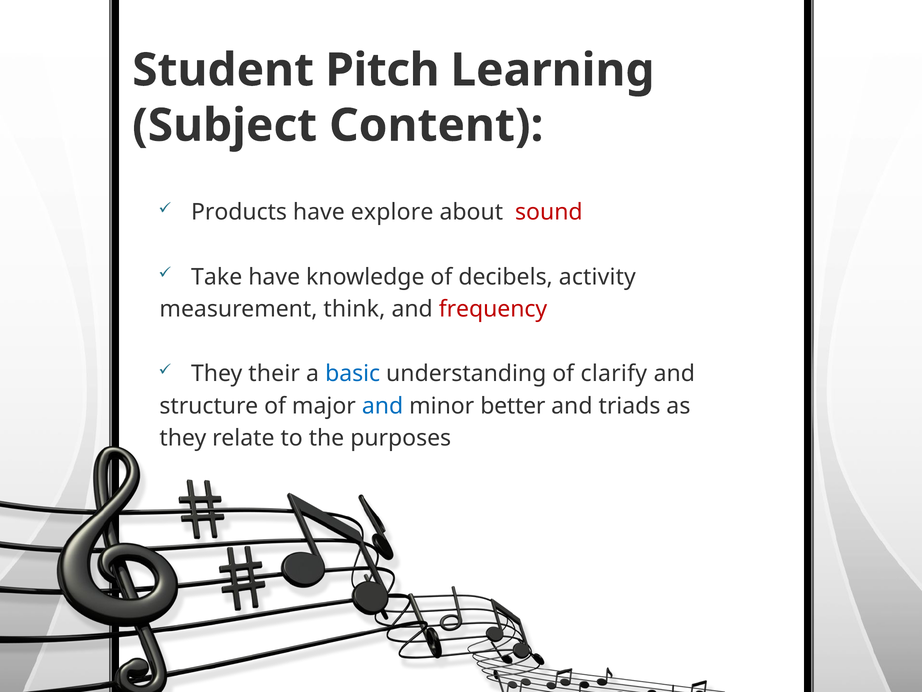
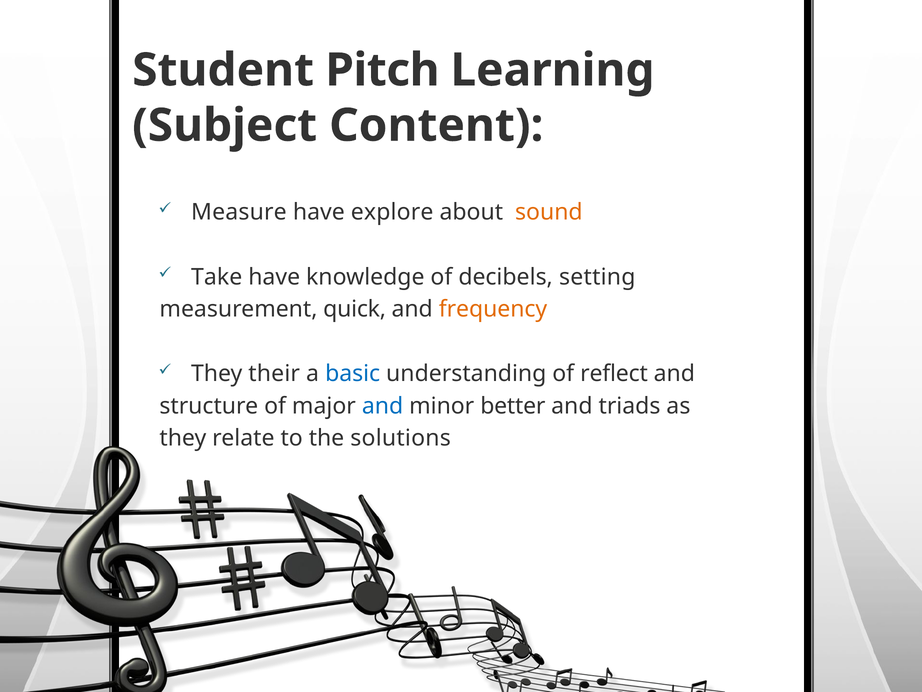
Products: Products -> Measure (239, 212)
sound colour: red -> orange (549, 212)
activity: activity -> setting (597, 277)
think: think -> quick (355, 309)
frequency colour: red -> orange (493, 309)
clarify: clarify -> reflect (614, 373)
purposes: purposes -> solutions (401, 438)
